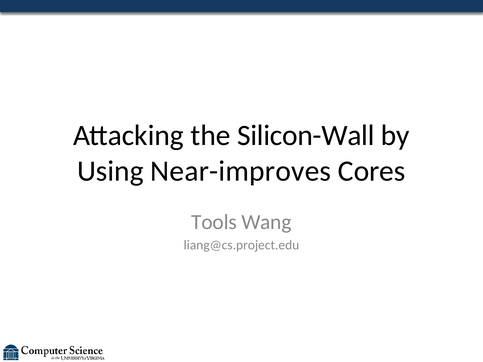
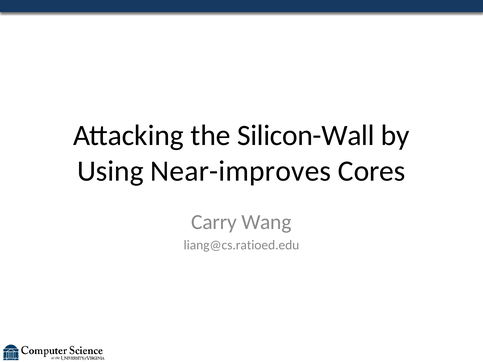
Tools: Tools -> Carry (214, 222)
liang@cs.project.edu: liang@cs.project.edu -> liang@cs.ratioed.edu (241, 245)
